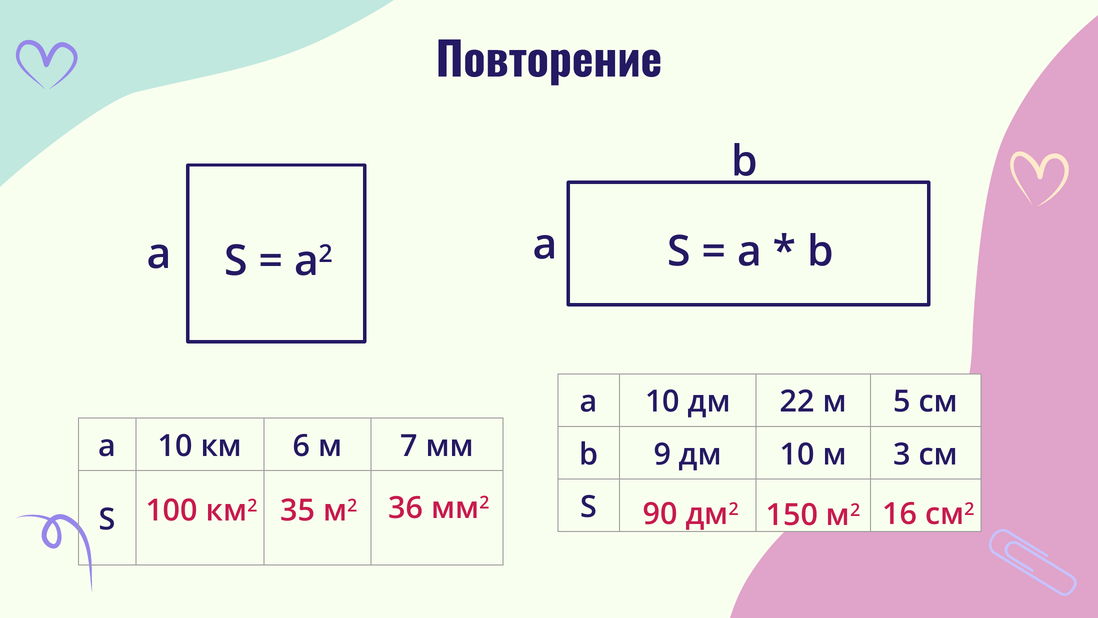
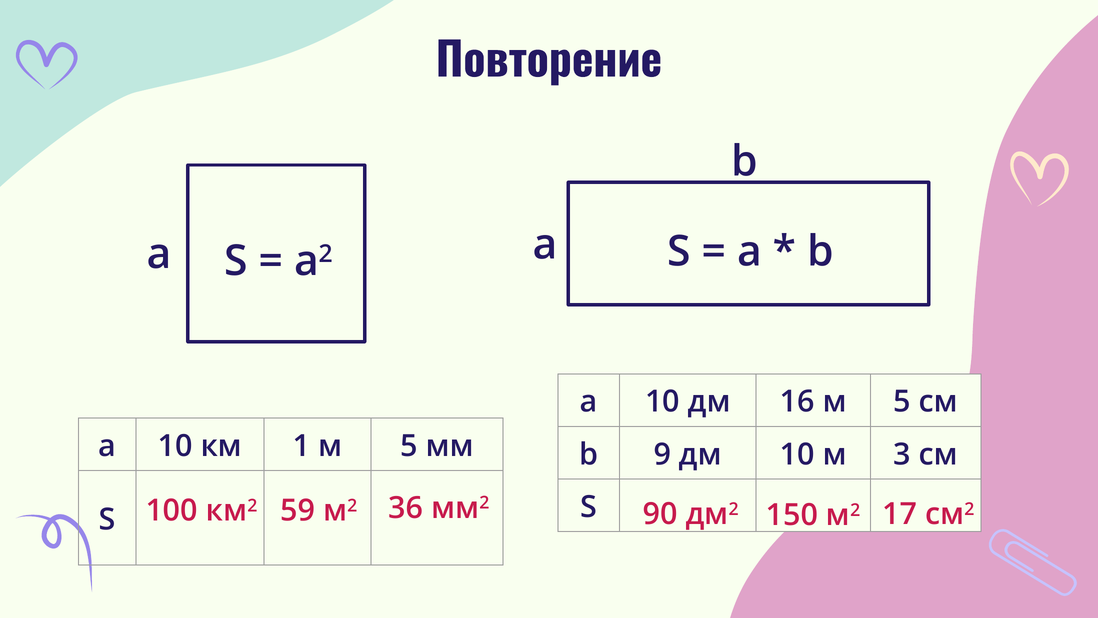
22: 22 -> 16 (797, 402)
6: 6 -> 1 (302, 446)
7: 7 -> 5 (409, 446)
35: 35 -> 59 (298, 511)
16: 16 -> 17 (900, 514)
